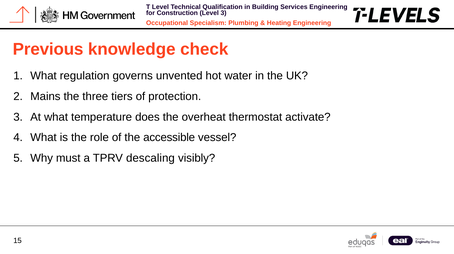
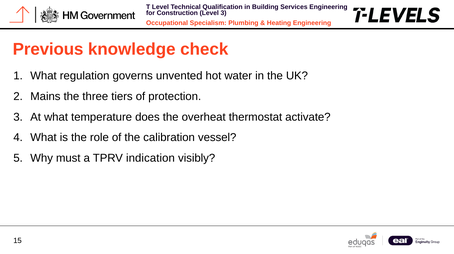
accessible: accessible -> calibration (169, 137)
descaling: descaling -> indication (150, 158)
